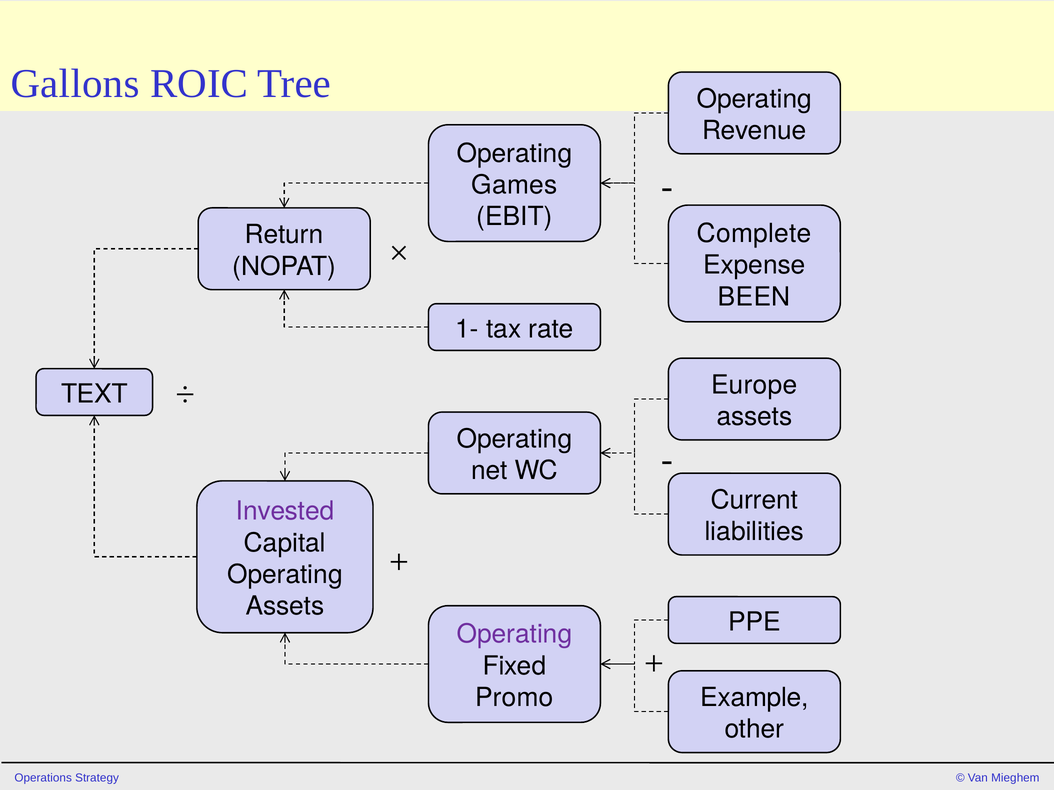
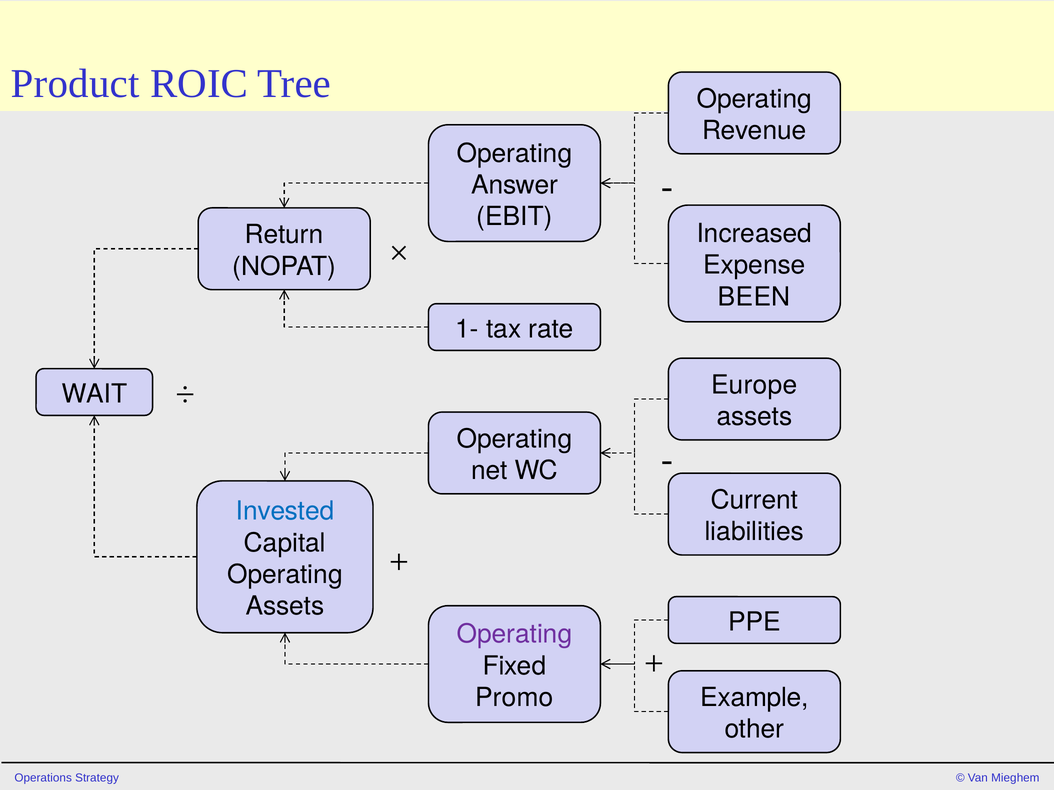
Gallons: Gallons -> Product (75, 84)
Games: Games -> Answer (515, 185)
Complete: Complete -> Increased (754, 234)
TEXT: TEXT -> WAIT (94, 394)
Invested colour: purple -> blue (285, 512)
